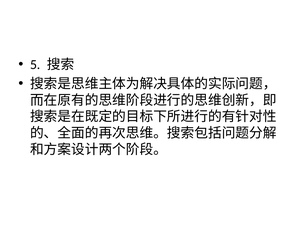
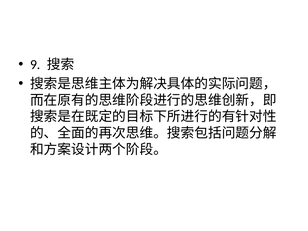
5: 5 -> 9 (35, 65)
